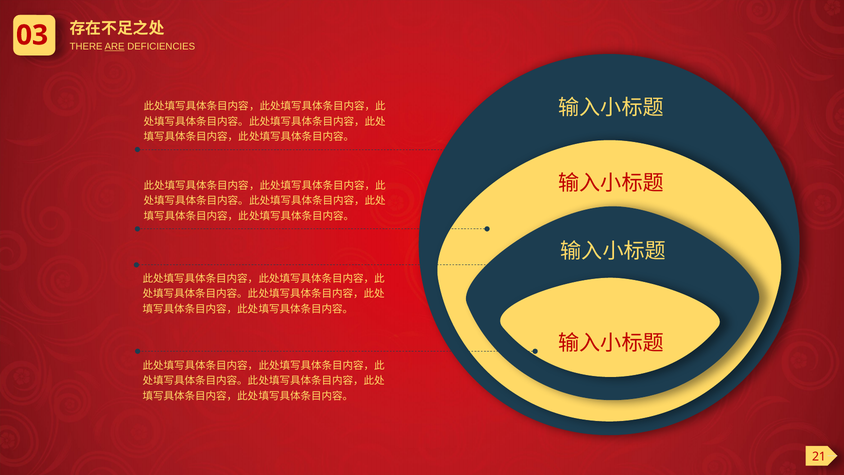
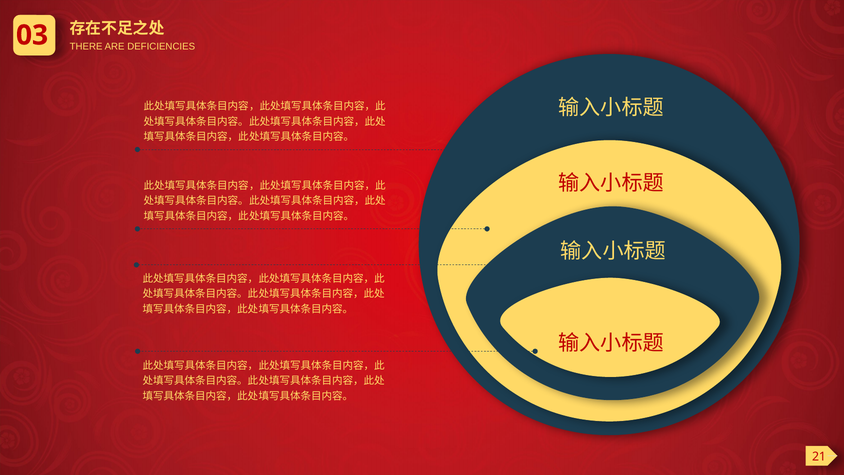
ARE underline: present -> none (115, 47)
